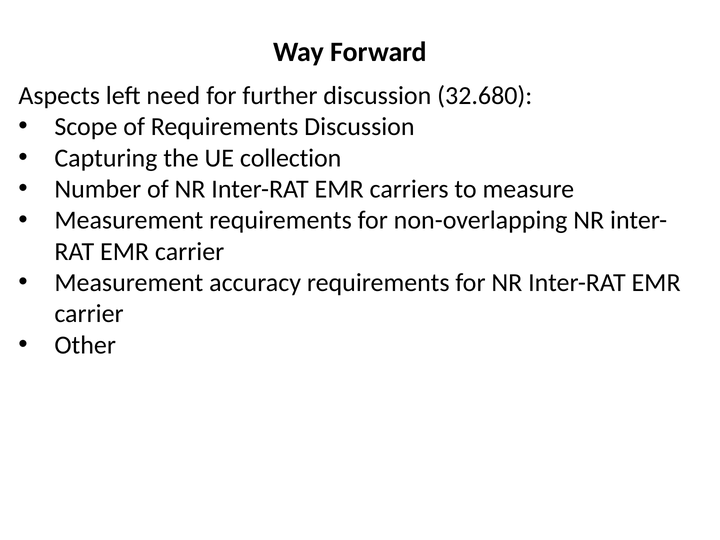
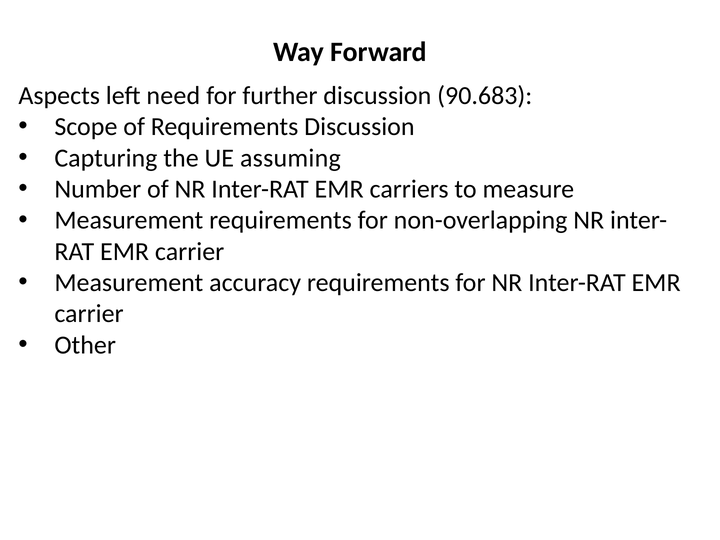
32.680: 32.680 -> 90.683 (485, 96)
collection: collection -> assuming (290, 158)
